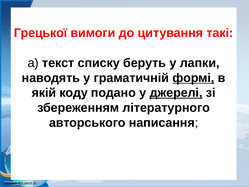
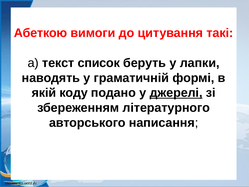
Грецької: Грецької -> Абеткою (41, 33)
списку: списку -> список (99, 63)
формі underline: present -> none (193, 78)
